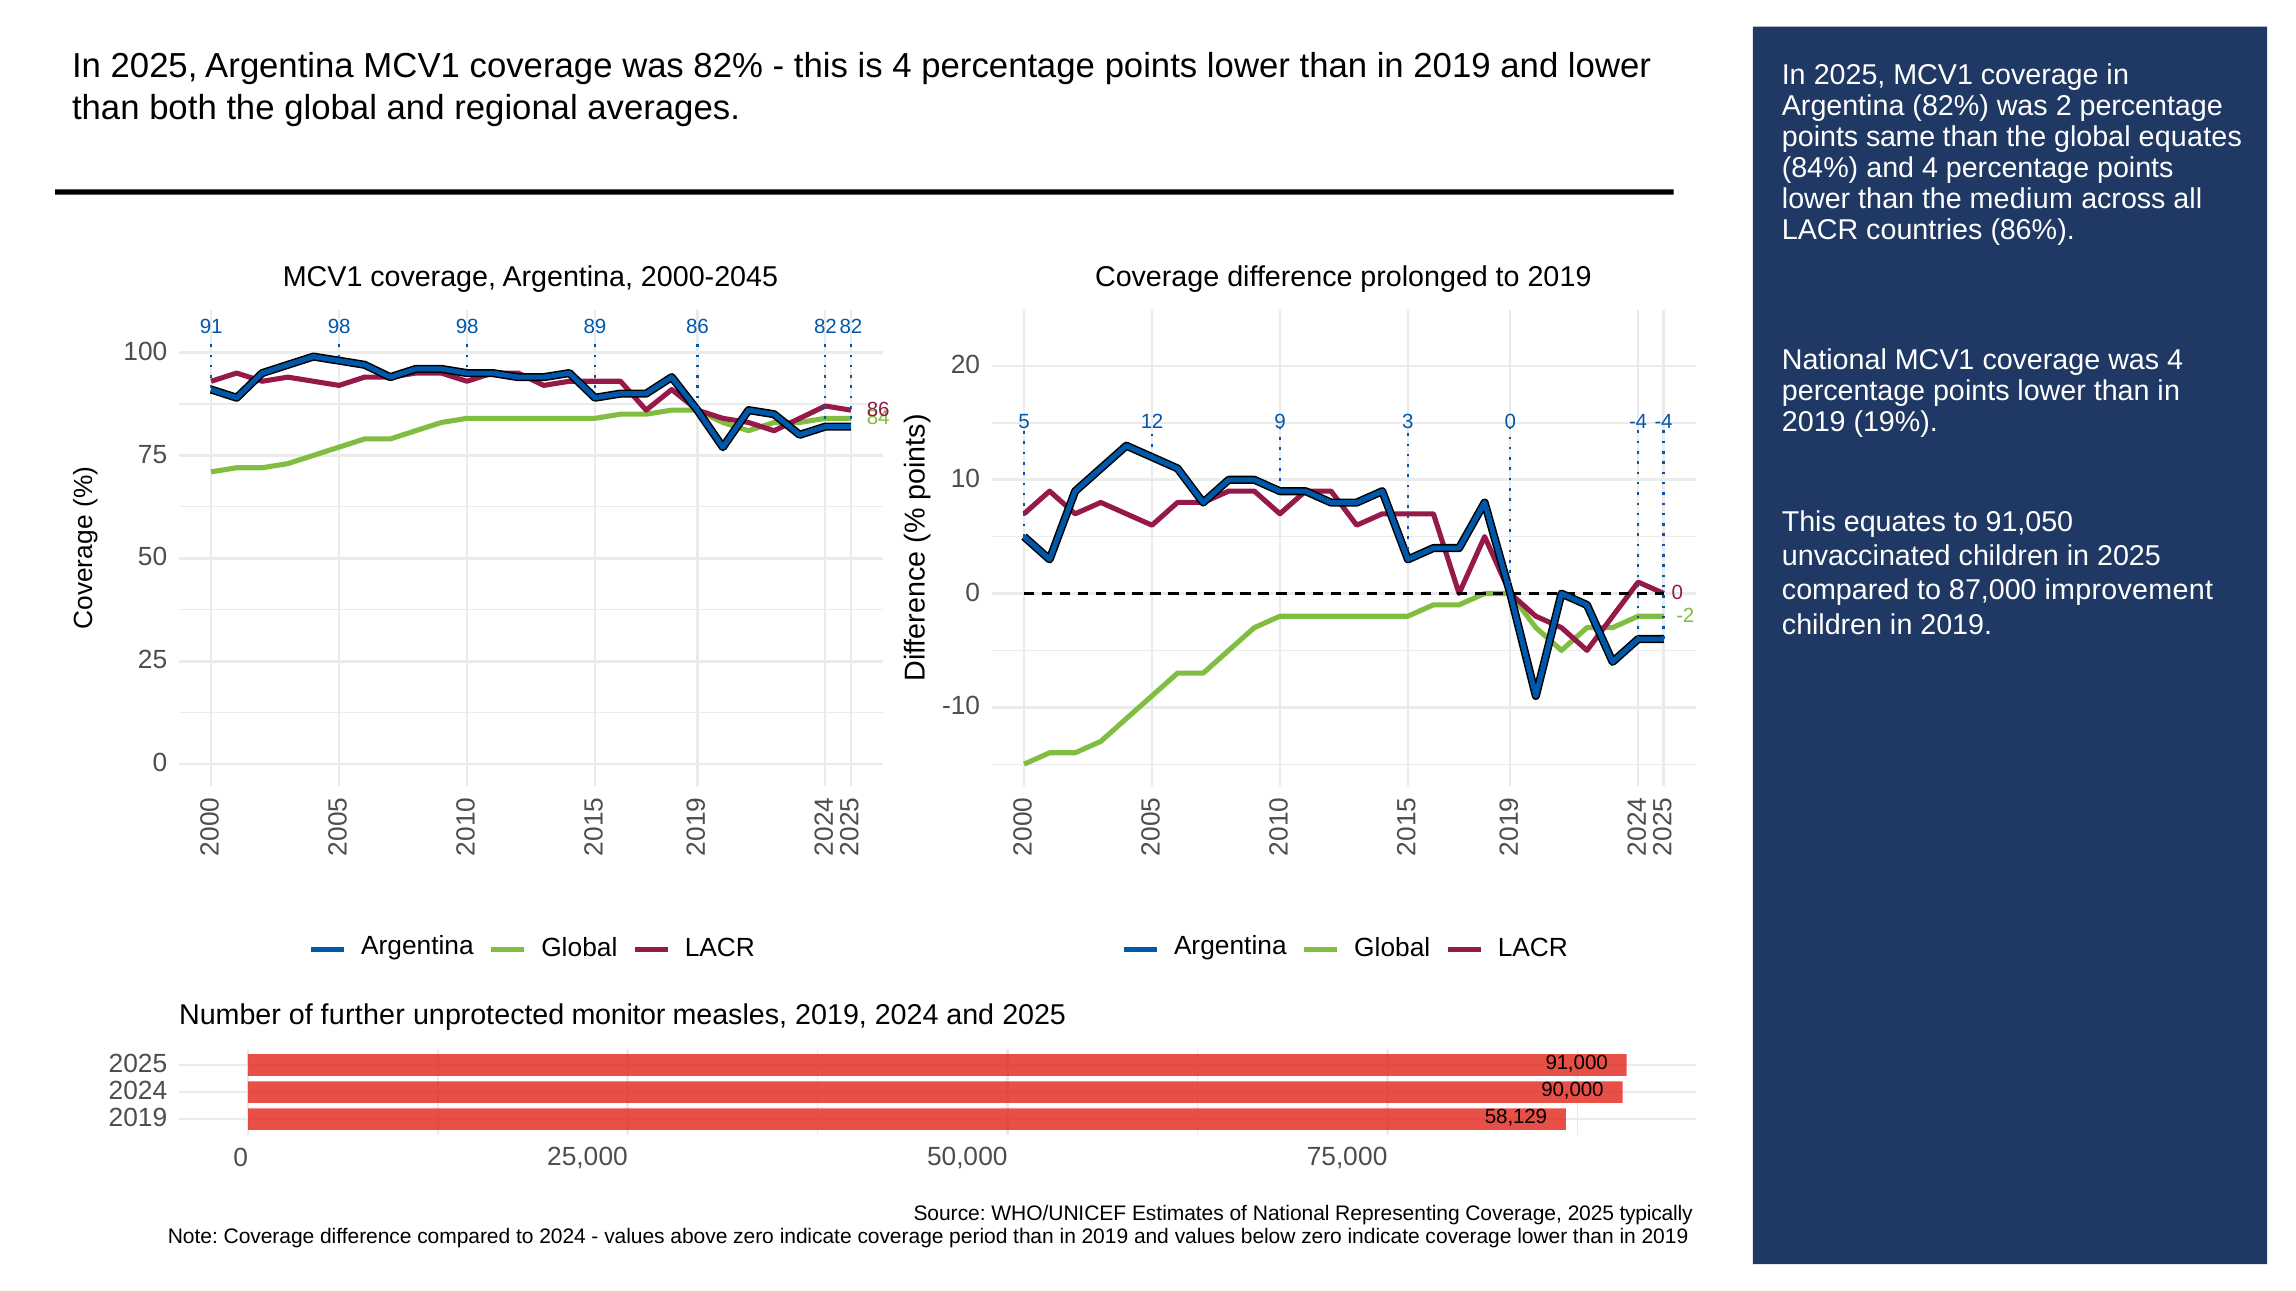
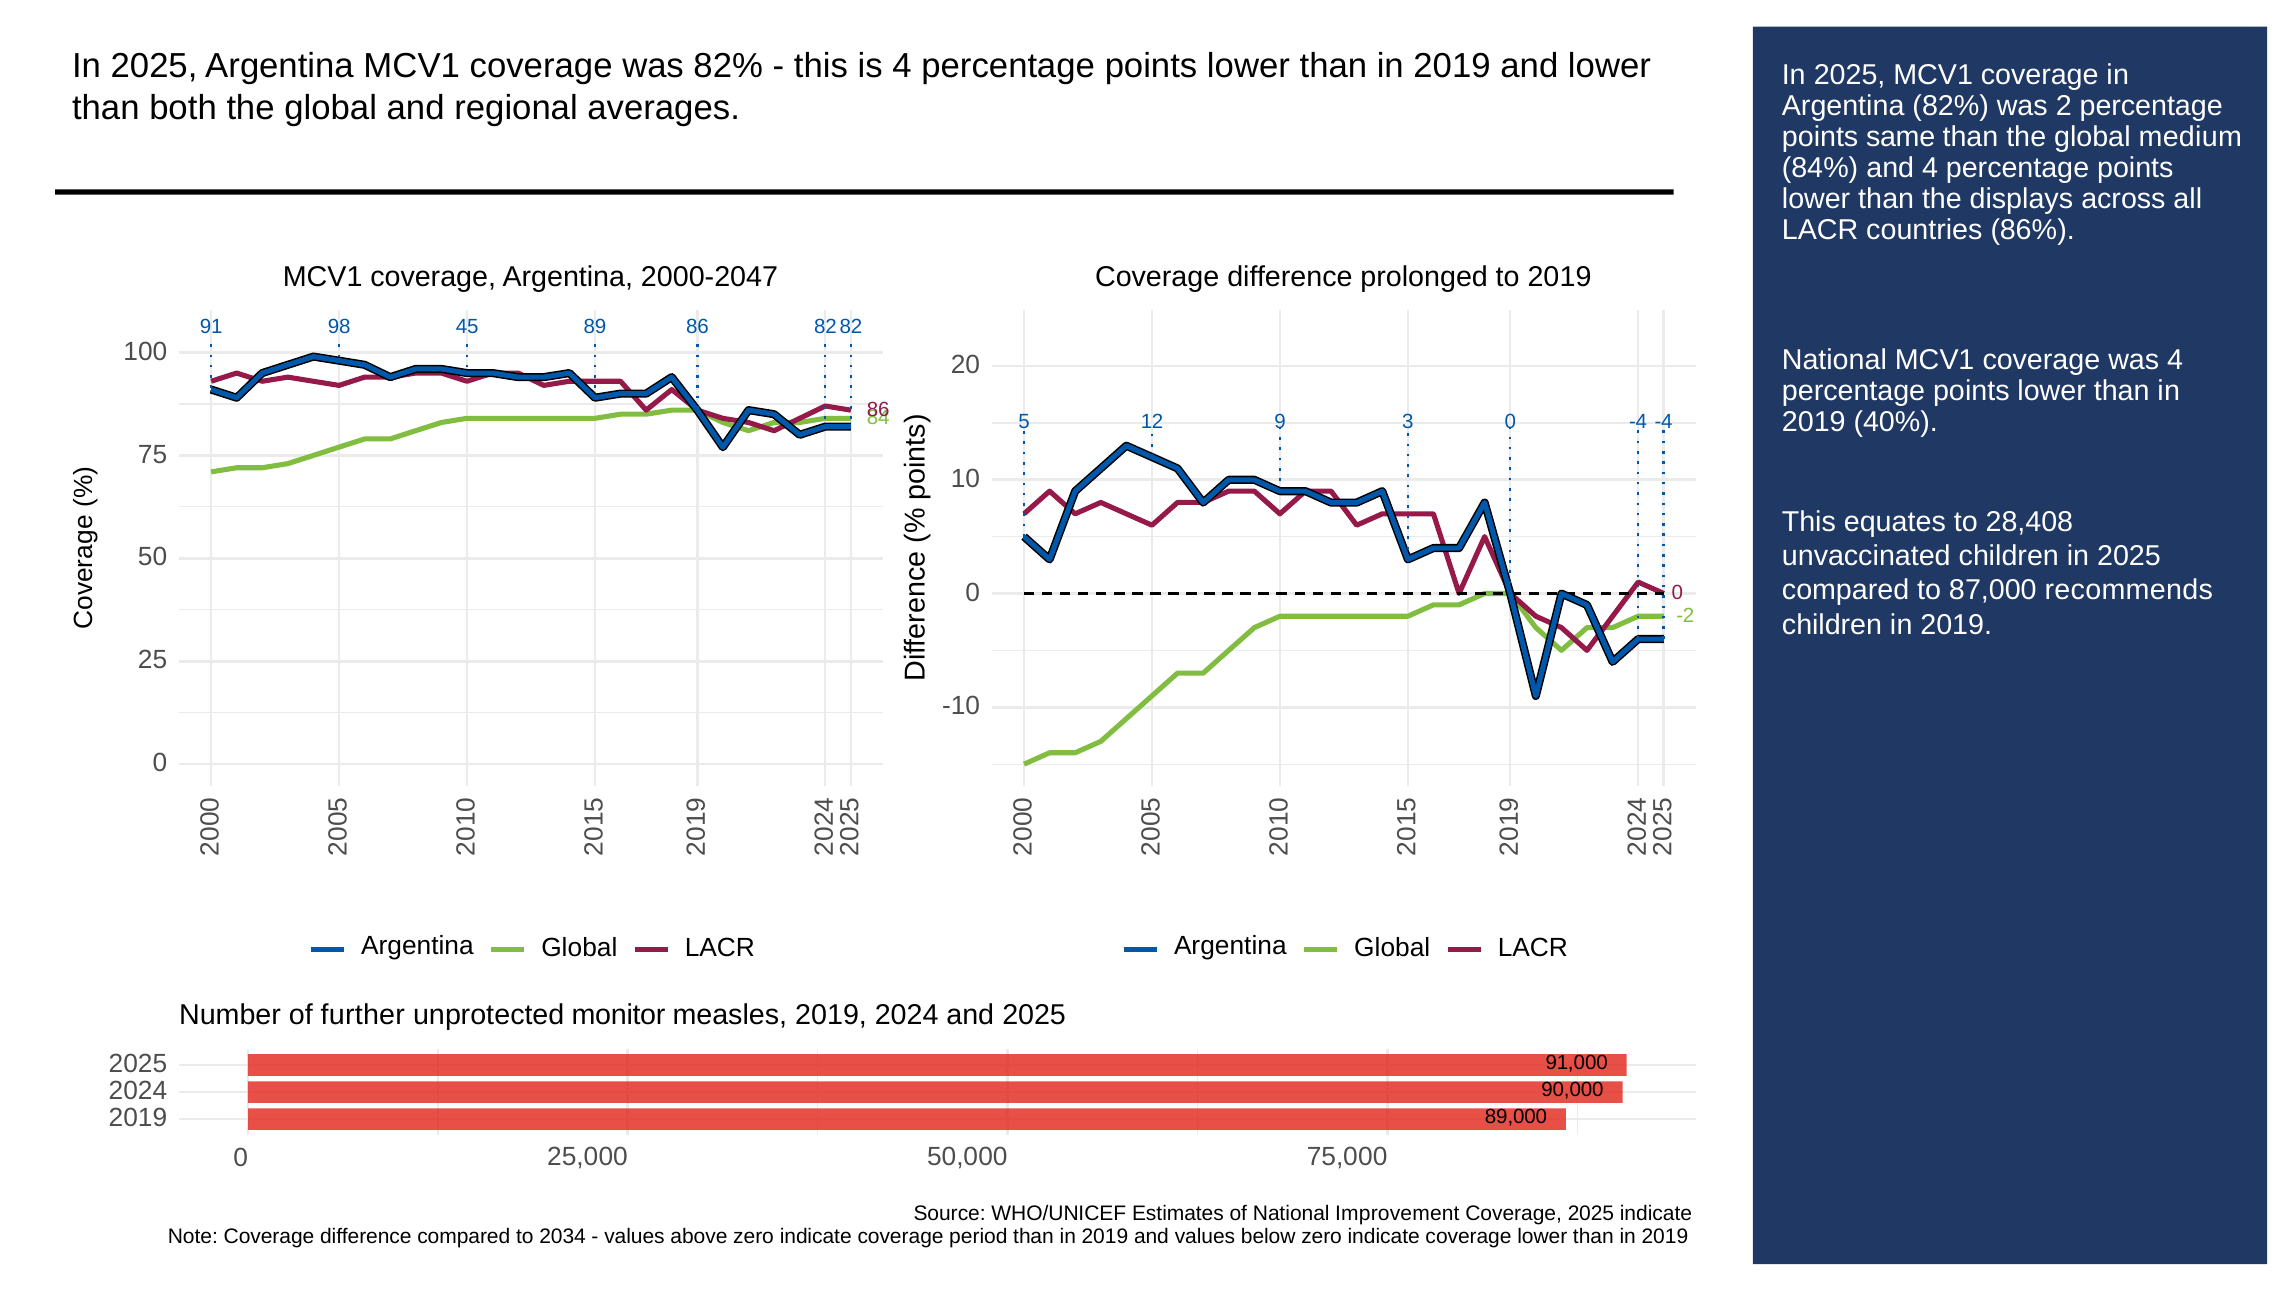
global equates: equates -> medium (2190, 137)
medium: medium -> displays (2021, 199)
2000-2045: 2000-2045 -> 2000-2047 (709, 277)
98 98: 98 -> 45 (467, 327)
19%: 19% -> 40% (1896, 422)
91,050: 91,050 -> 28,408 (2029, 522)
improvement: improvement -> recommends (2129, 591)
58,129: 58,129 -> 89,000 (1516, 1117)
Representing: Representing -> Improvement (1397, 1214)
2025 typically: typically -> indicate (1656, 1214)
to 2024: 2024 -> 2034 (563, 1237)
